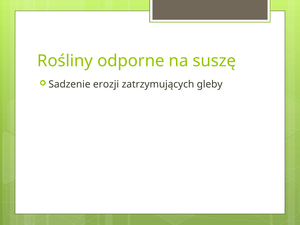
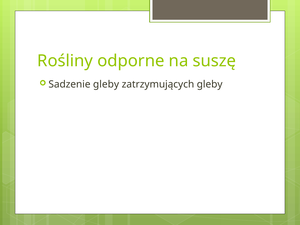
Sadzenie erozji: erozji -> gleby (106, 84)
